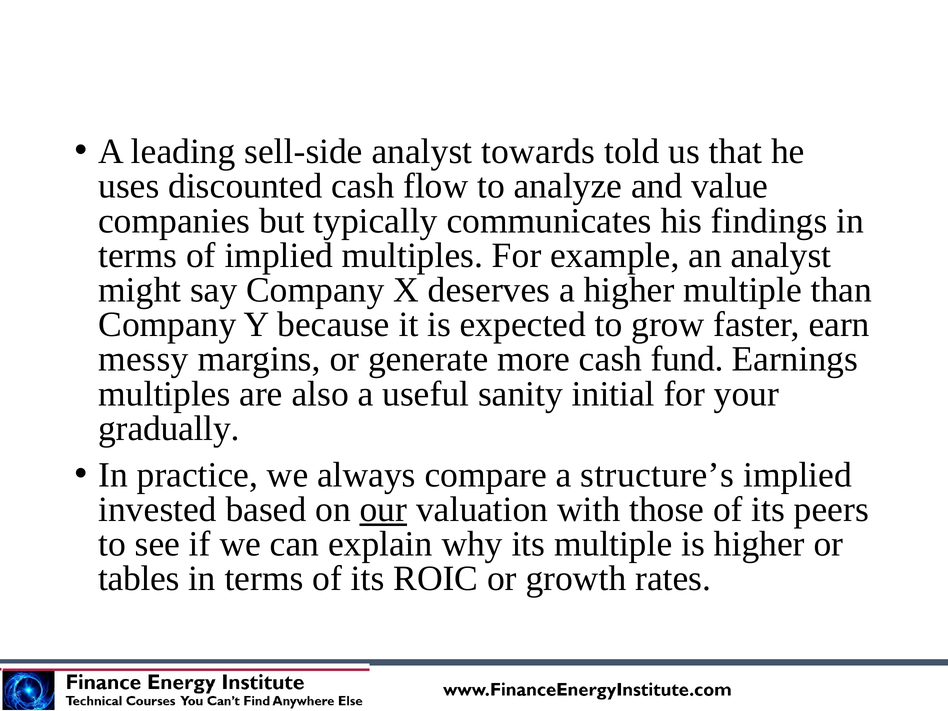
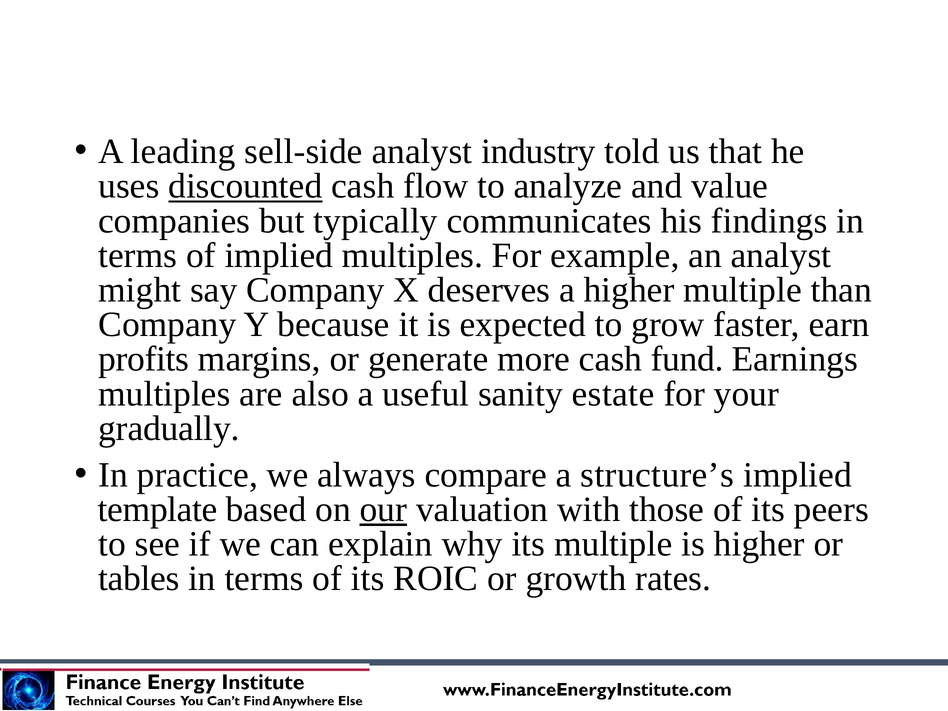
towards: towards -> industry (538, 152)
discounted underline: none -> present (245, 186)
messy: messy -> profits (144, 359)
initial: initial -> estate (613, 394)
invested: invested -> template (158, 509)
